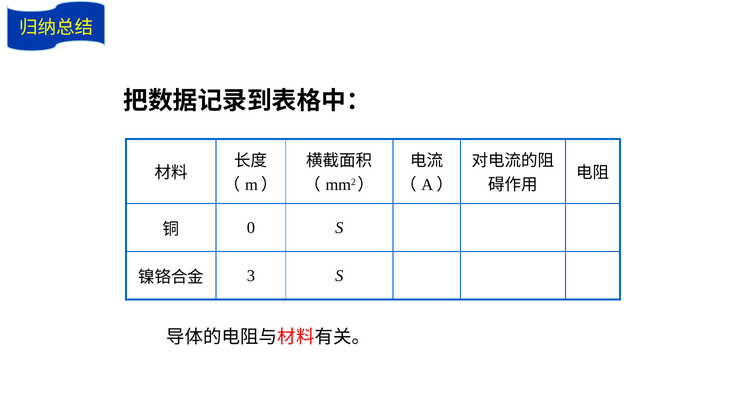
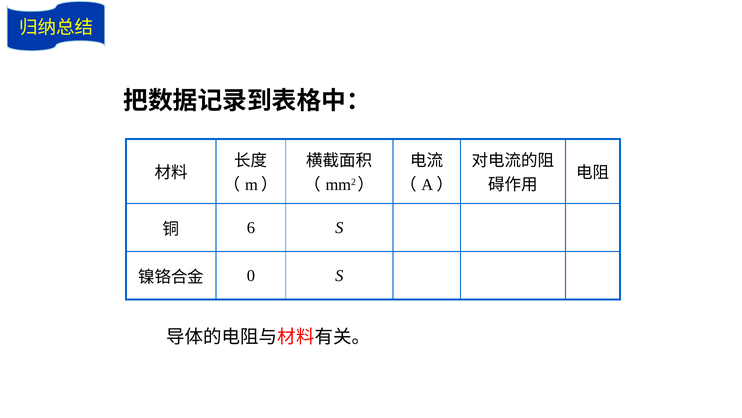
0: 0 -> 6 (251, 227)
3: 3 -> 0 (251, 275)
